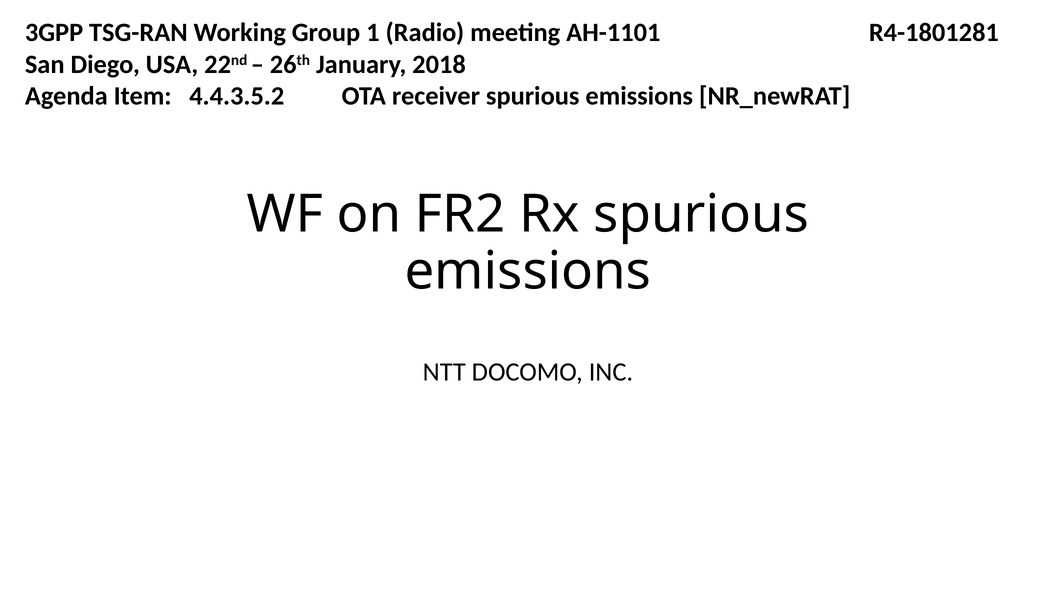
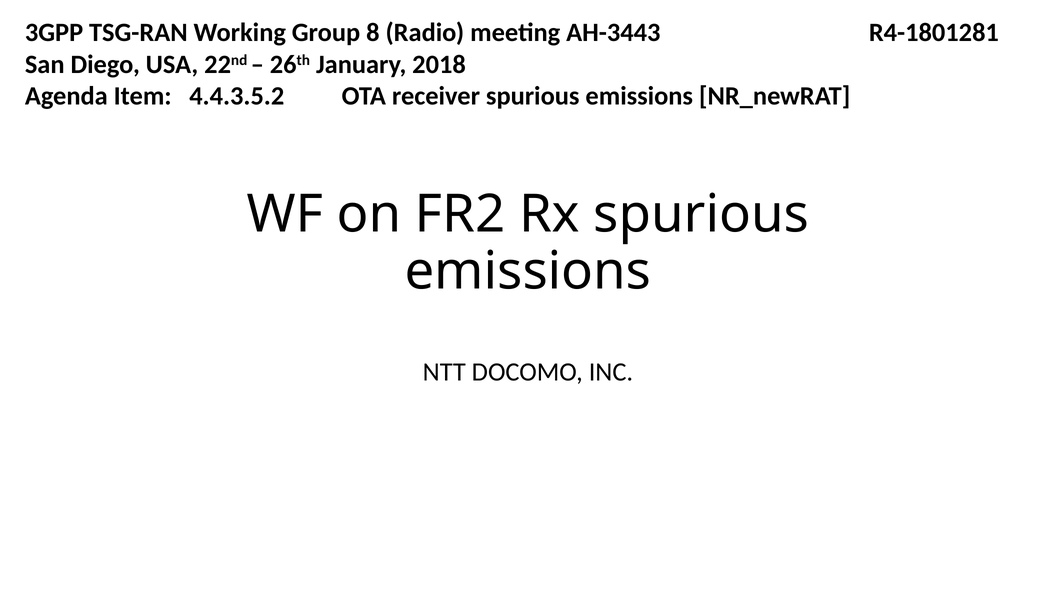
1: 1 -> 8 (373, 33)
AH-1101: AH-1101 -> AH-3443 (613, 33)
